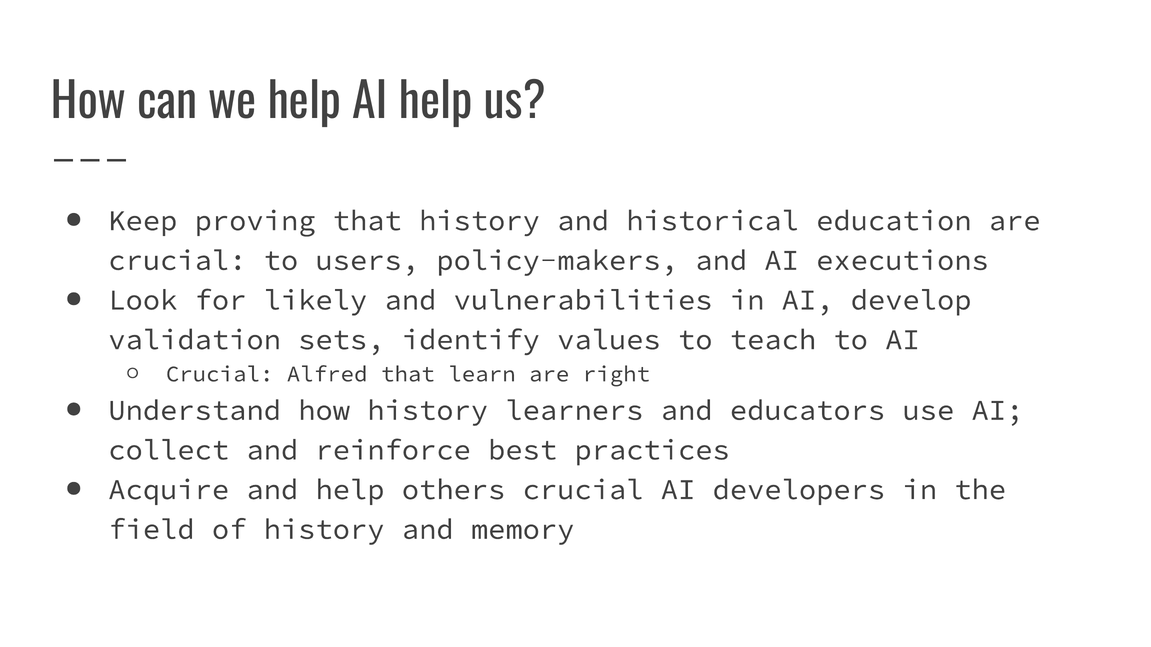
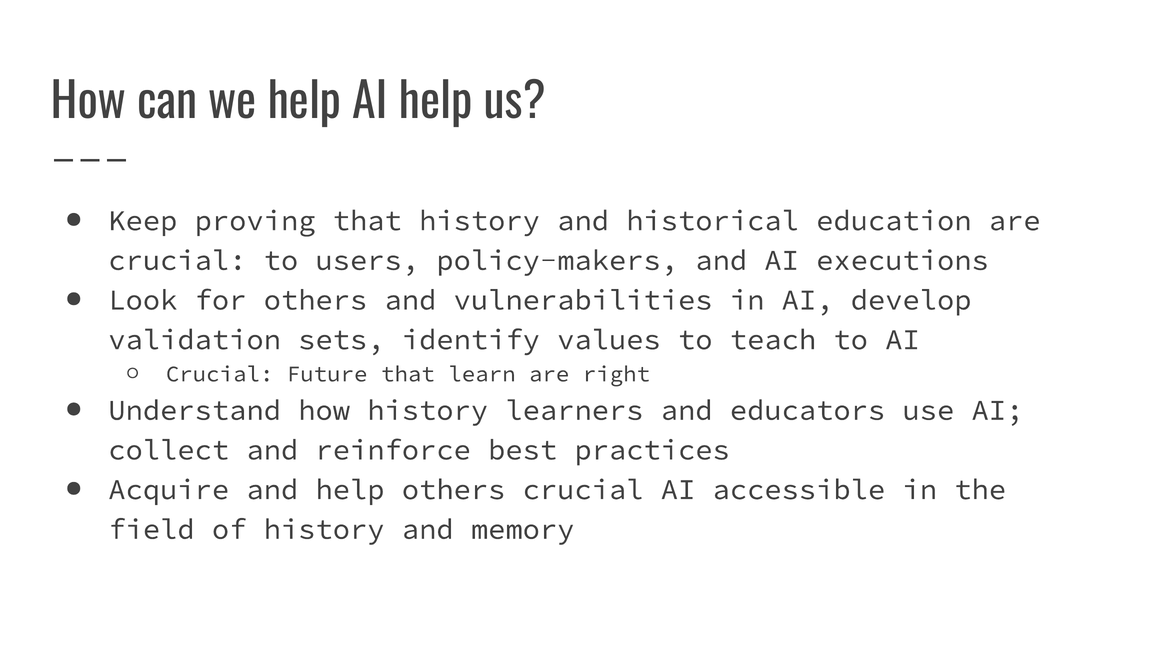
for likely: likely -> others (315, 300)
Alfred: Alfred -> Future (327, 374)
developers: developers -> accessible (799, 490)
